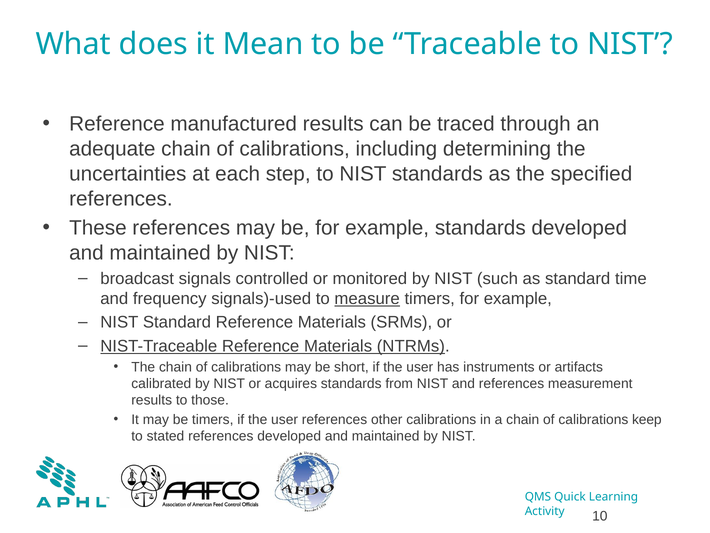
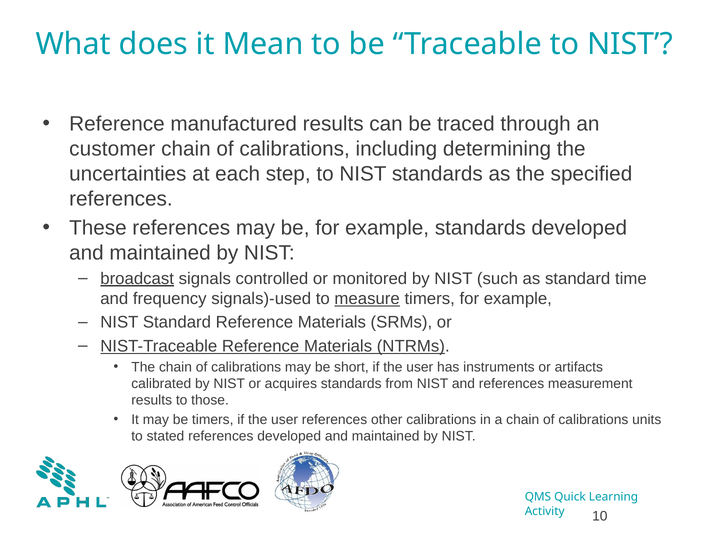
adequate: adequate -> customer (112, 149)
broadcast underline: none -> present (137, 278)
keep: keep -> units (647, 419)
